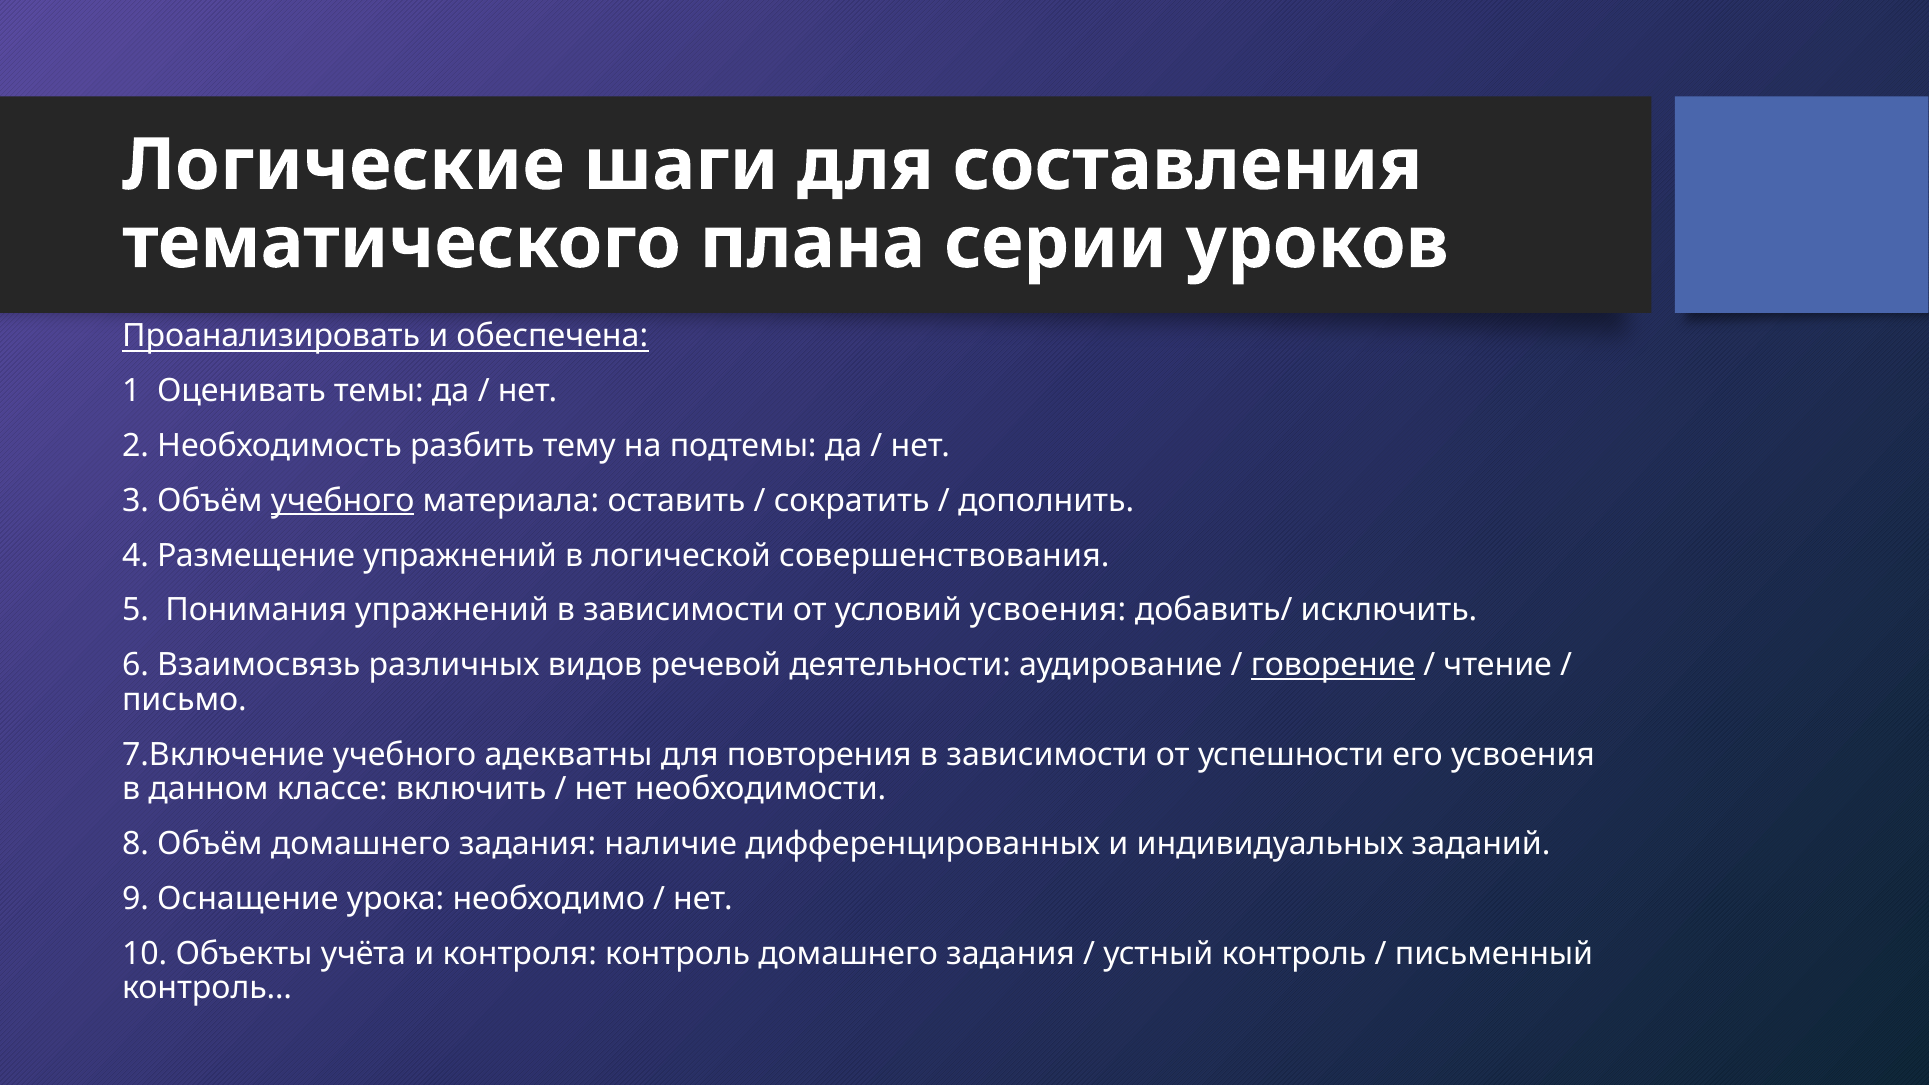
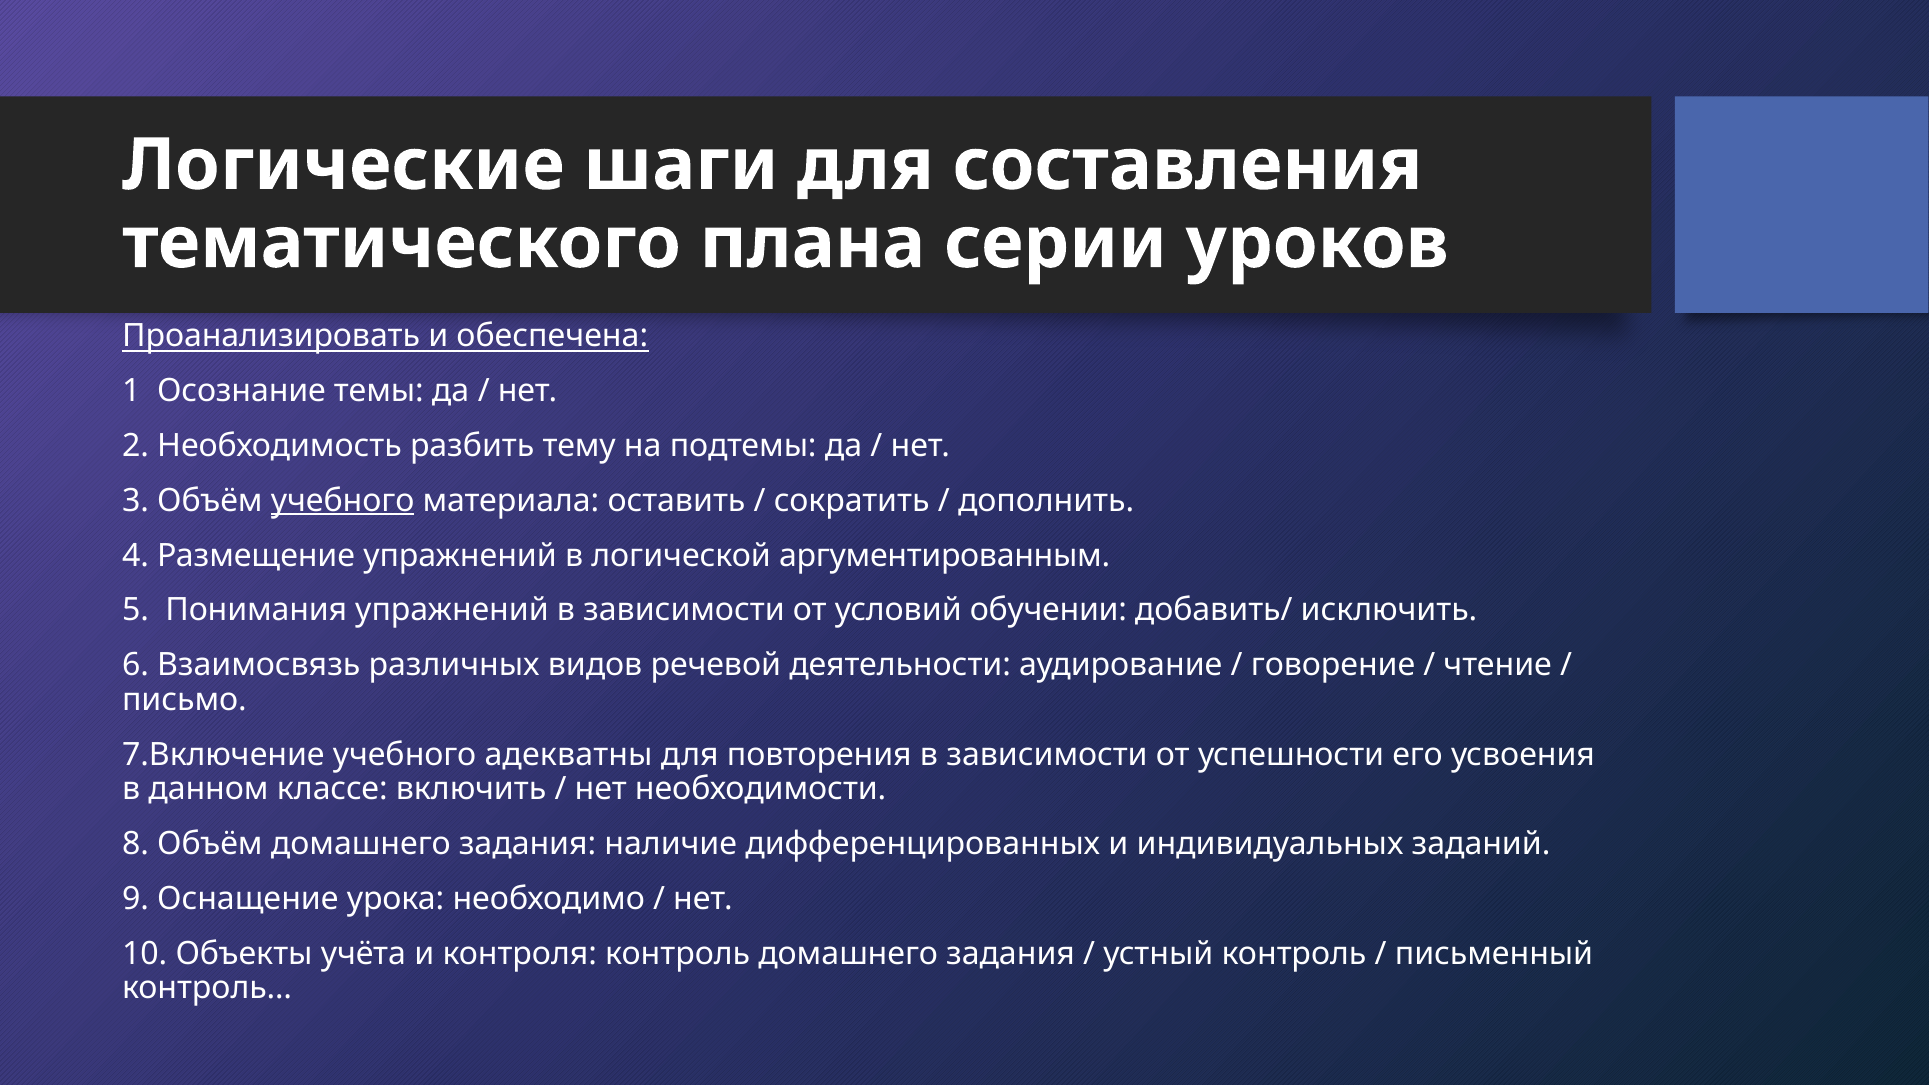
Оценивать: Оценивать -> Осознание (241, 391)
совершенствования: совершенствования -> аргументированным (945, 555)
условий усвоения: усвоения -> обучении (1048, 610)
говорение underline: present -> none (1333, 665)
